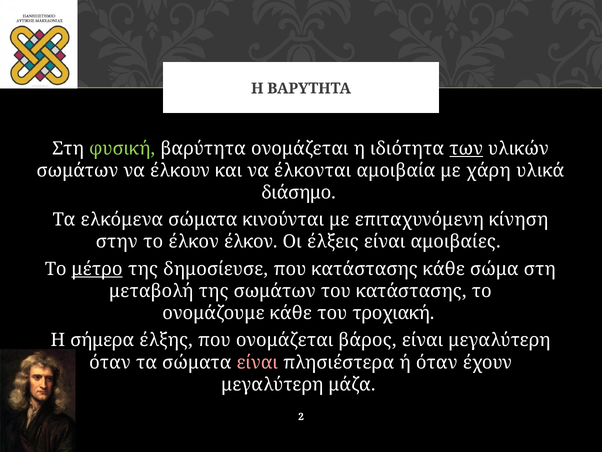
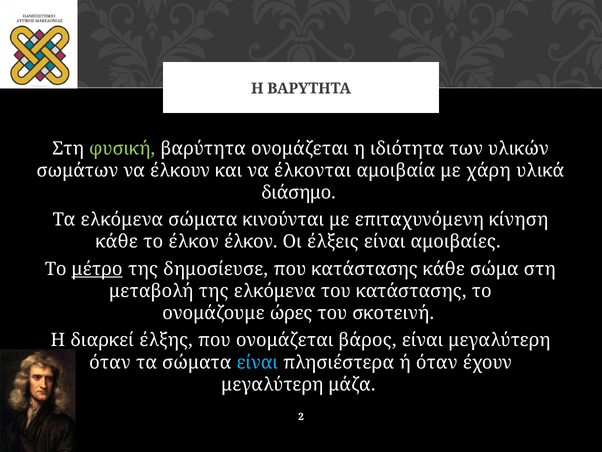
των underline: present -> none (466, 148)
στην: στην -> κάθε (117, 242)
της σωμάτων: σωμάτων -> ελκόμενα (275, 291)
ονομάζουμε κάθε: κάθε -> ώρες (291, 313)
τροχιακή: τροχιακή -> σκοτεινή (393, 313)
σήμερα: σήμερα -> διαρκεί (102, 340)
είναι colour: pink -> light blue (257, 362)
